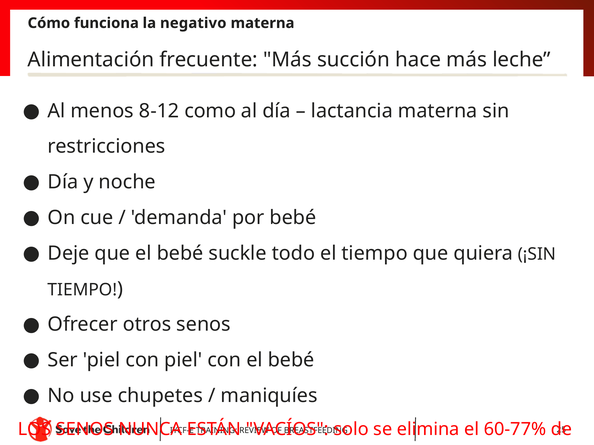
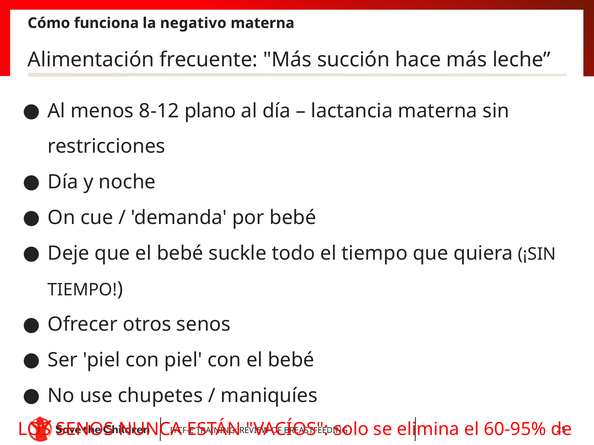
como: como -> plano (210, 111)
60-77%: 60-77% -> 60-95% (515, 430)
